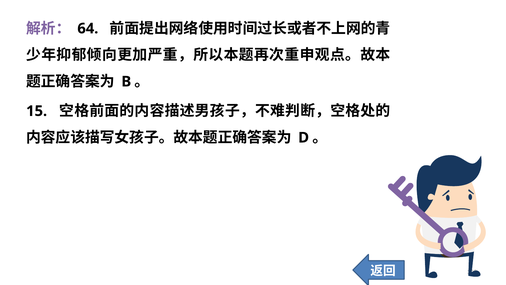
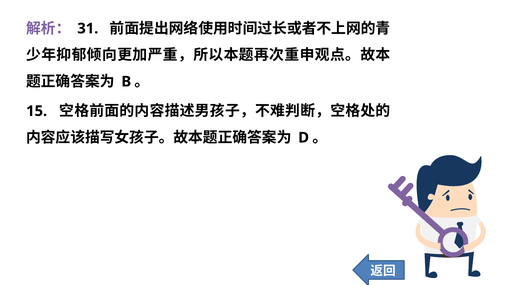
64: 64 -> 31 (88, 28)
